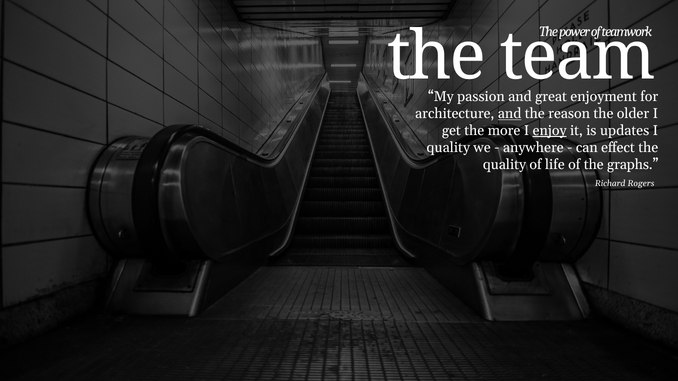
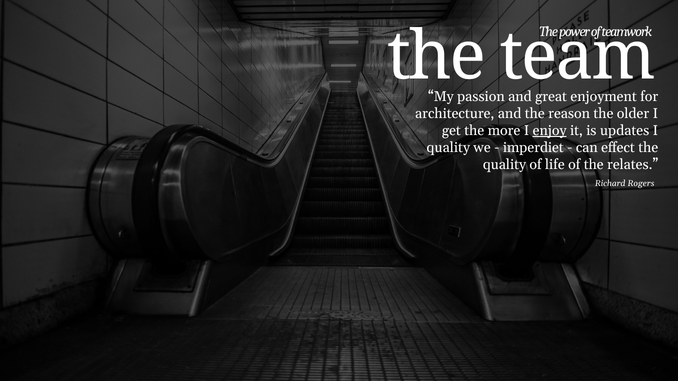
and underline: present -> none (510, 114)
anywhere: anywhere -> imperdiet (533, 148)
graphs: graphs -> relates (633, 165)
